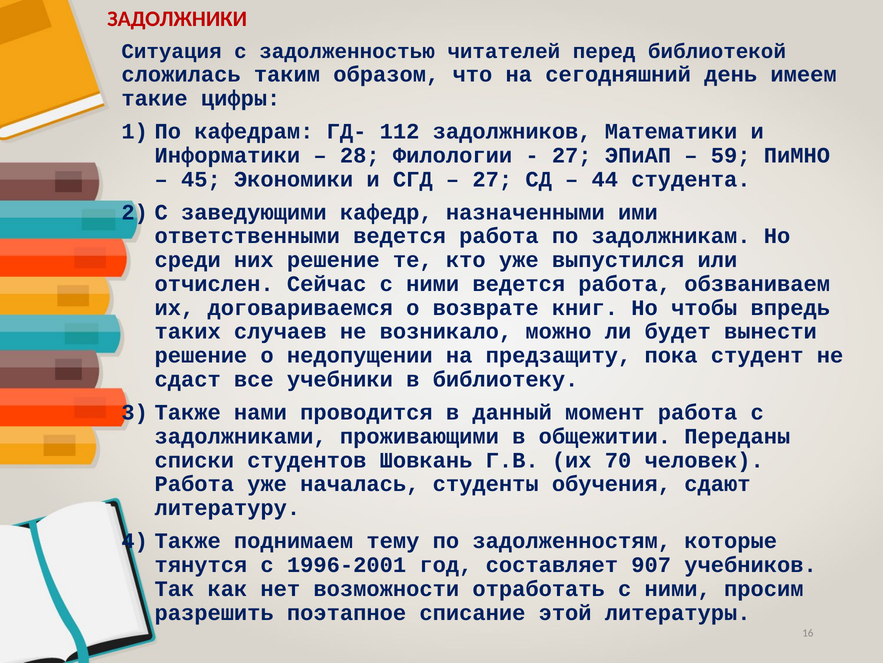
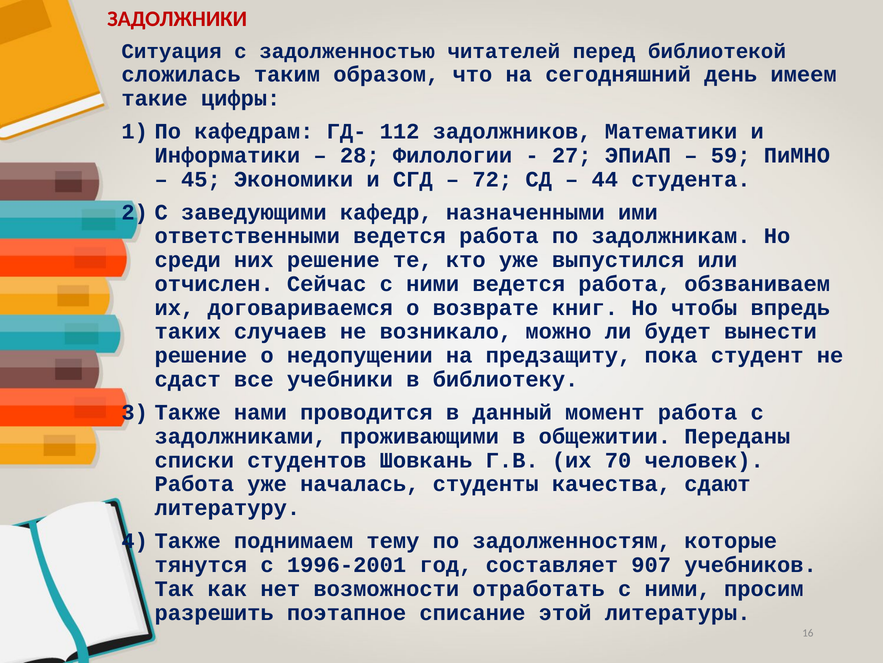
27: 27 -> 72 (492, 179)
обучения: обучения -> качества (611, 484)
